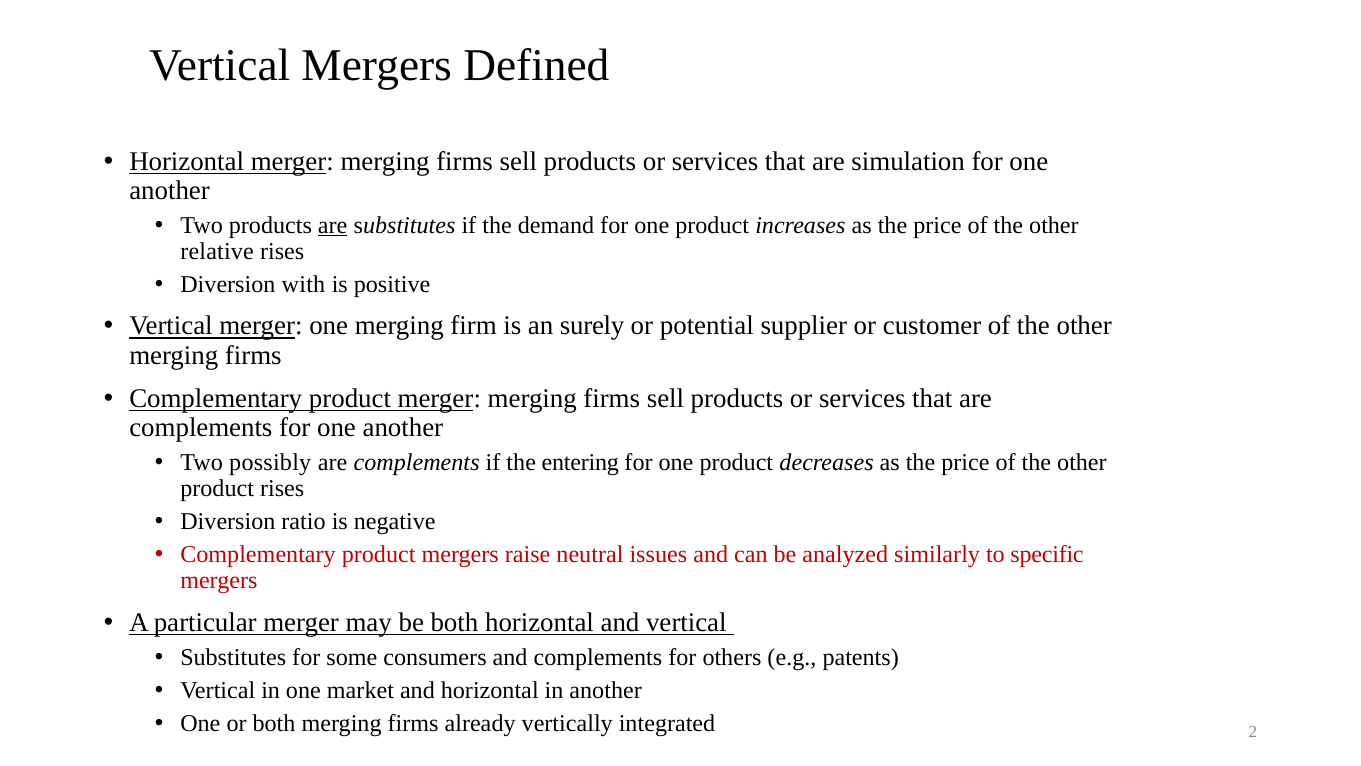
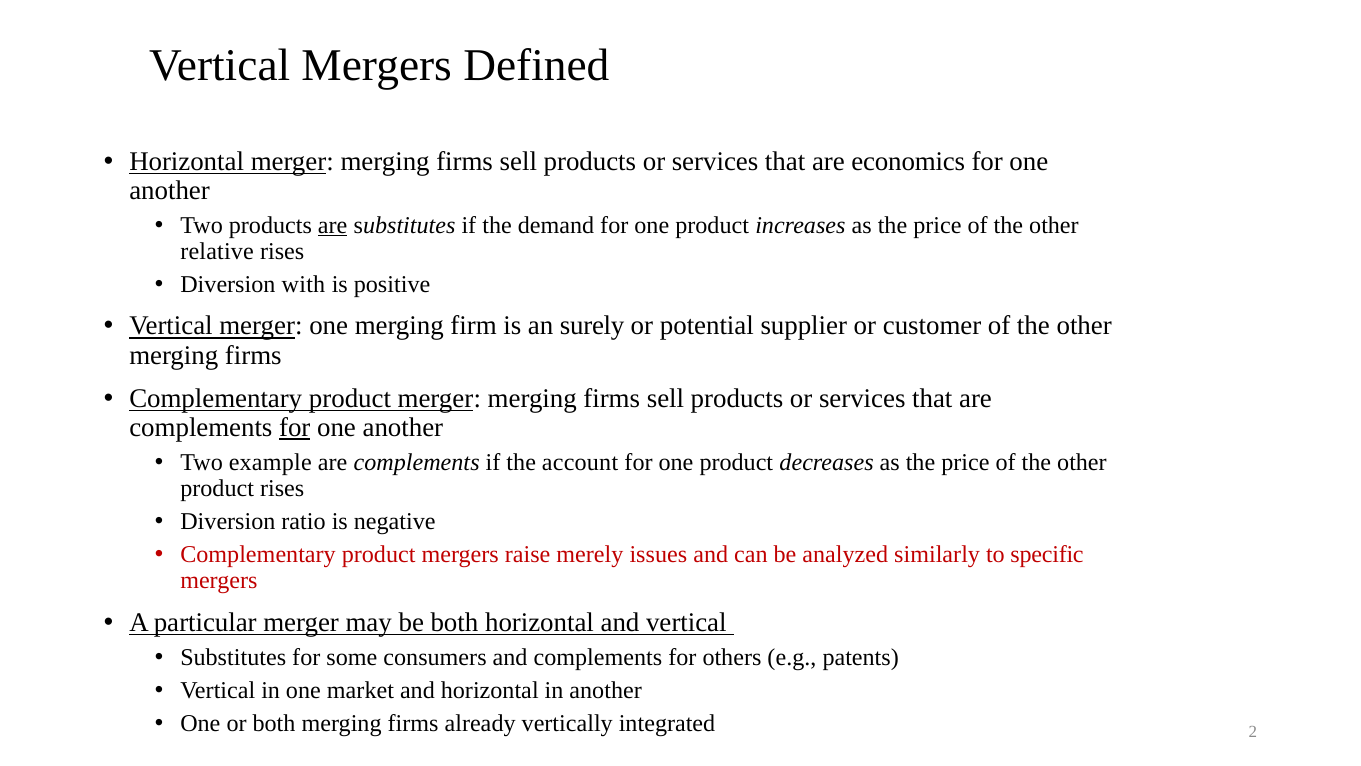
simulation: simulation -> economics (908, 161)
for underline: none -> present (295, 427)
possibly: possibly -> example (270, 462)
entering: entering -> account (580, 462)
neutral: neutral -> merely (590, 554)
